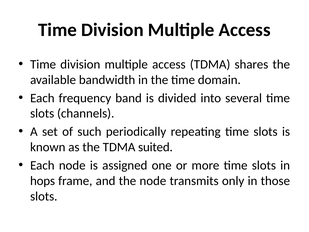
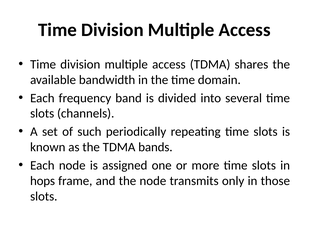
suited: suited -> bands (155, 147)
